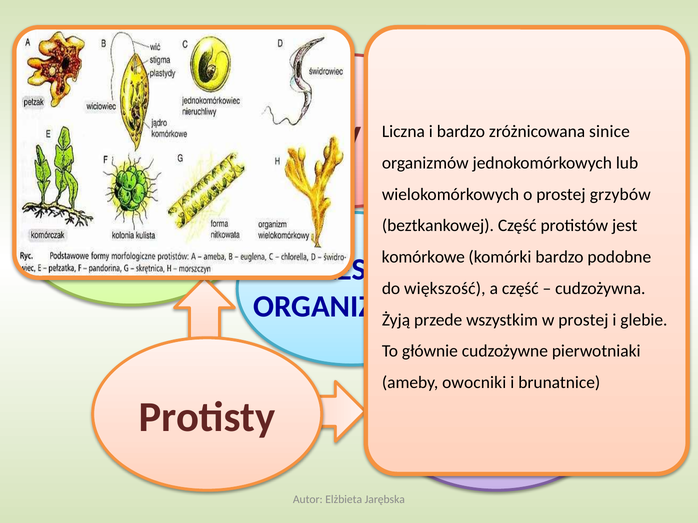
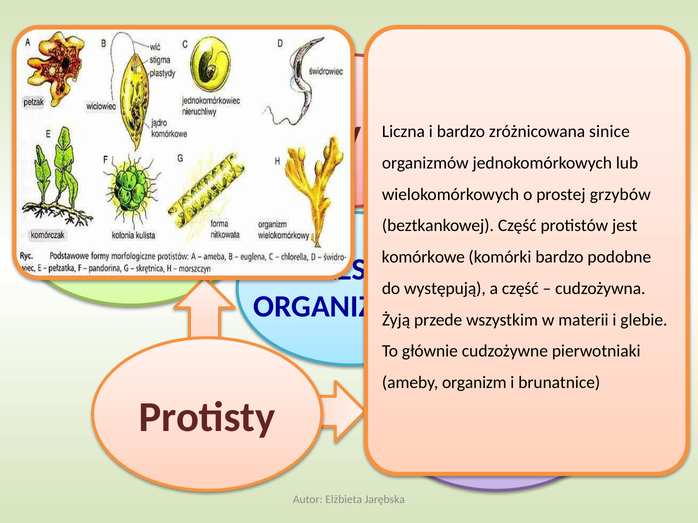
większość: większość -> występują (445, 289)
w prostej: prostej -> materii (583, 320)
owocniki: owocniki -> organizm (474, 383)
